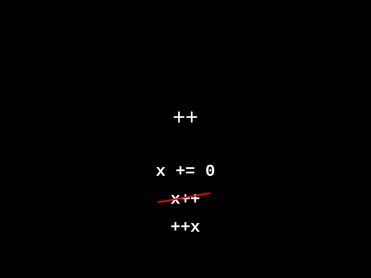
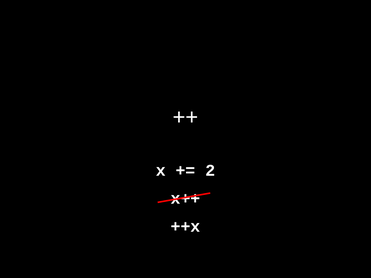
0: 0 -> 2 (210, 171)
